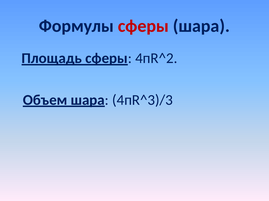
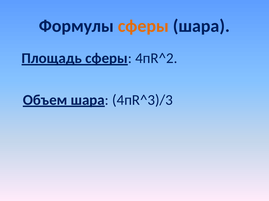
сферы colour: red -> orange (143, 26)
